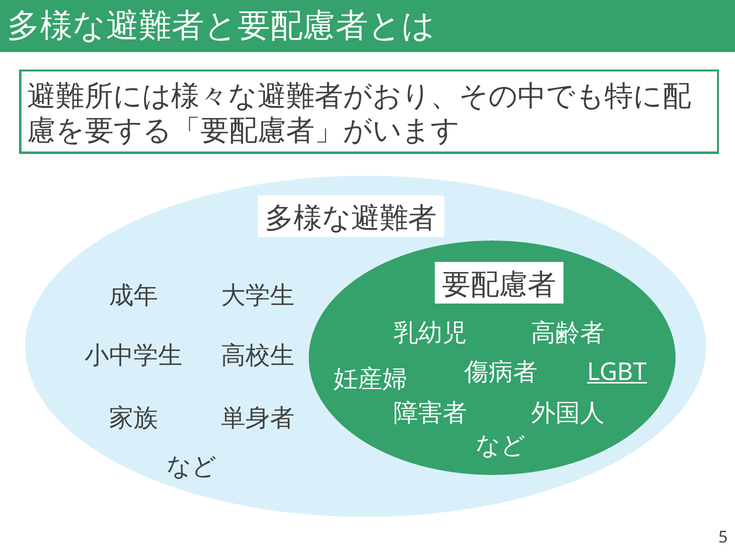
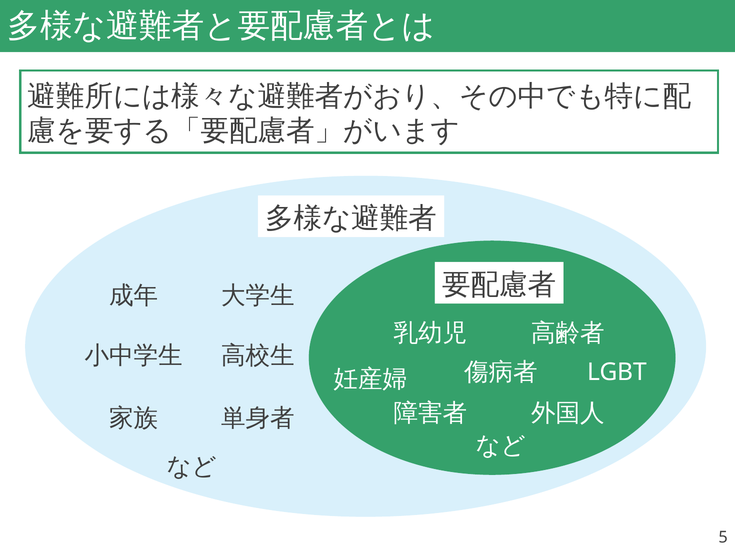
LGBT underline: present -> none (617, 372)
